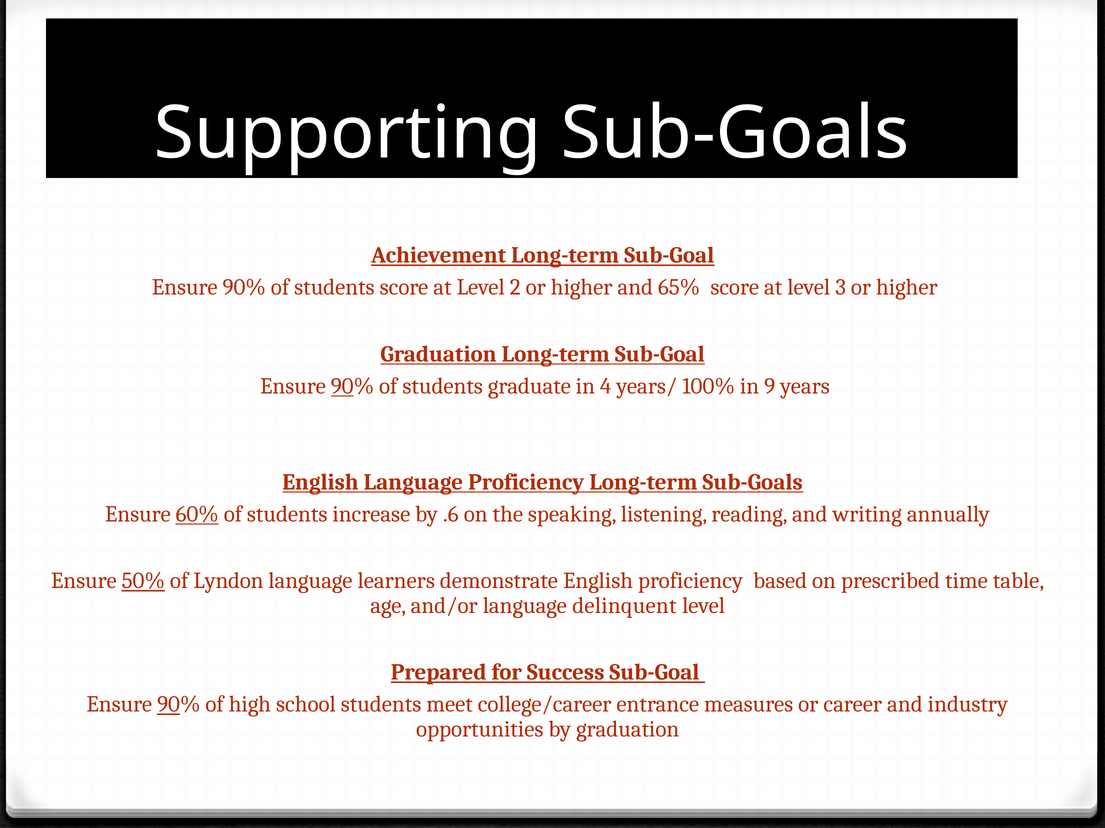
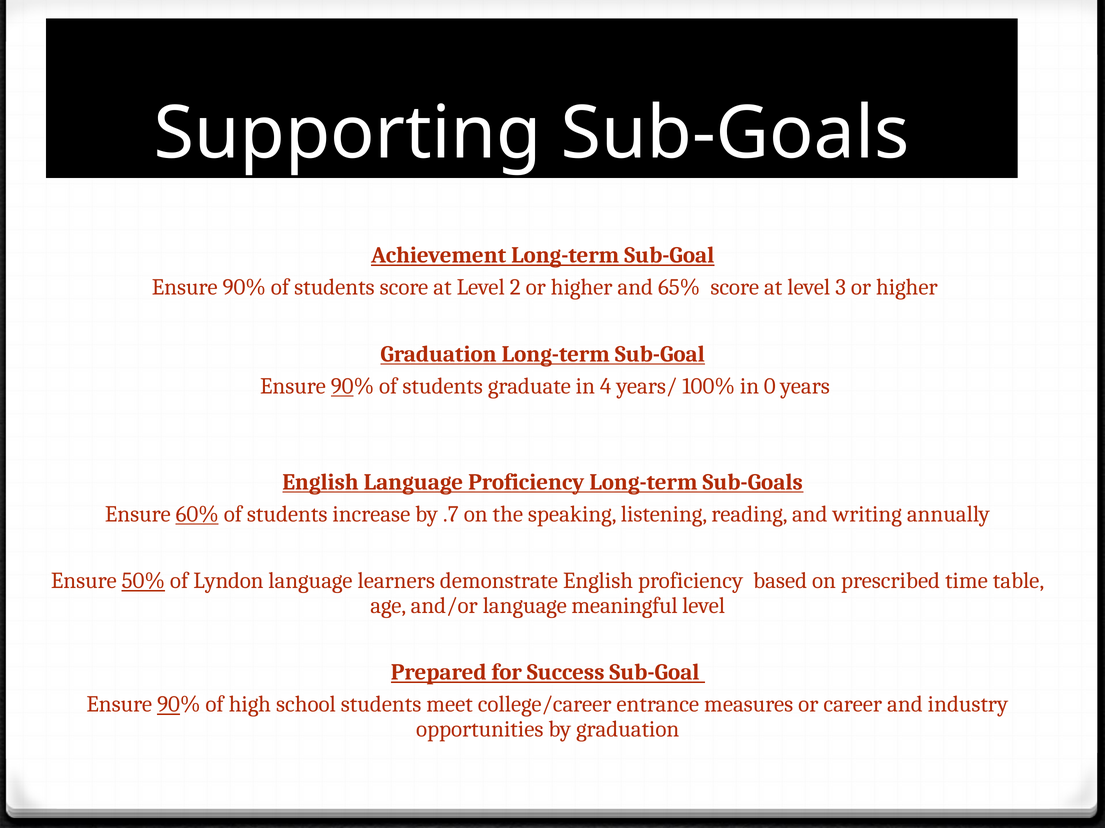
9: 9 -> 0 (770, 386)
.6: .6 -> .7 (451, 514)
delinquent: delinquent -> meaningful (625, 606)
